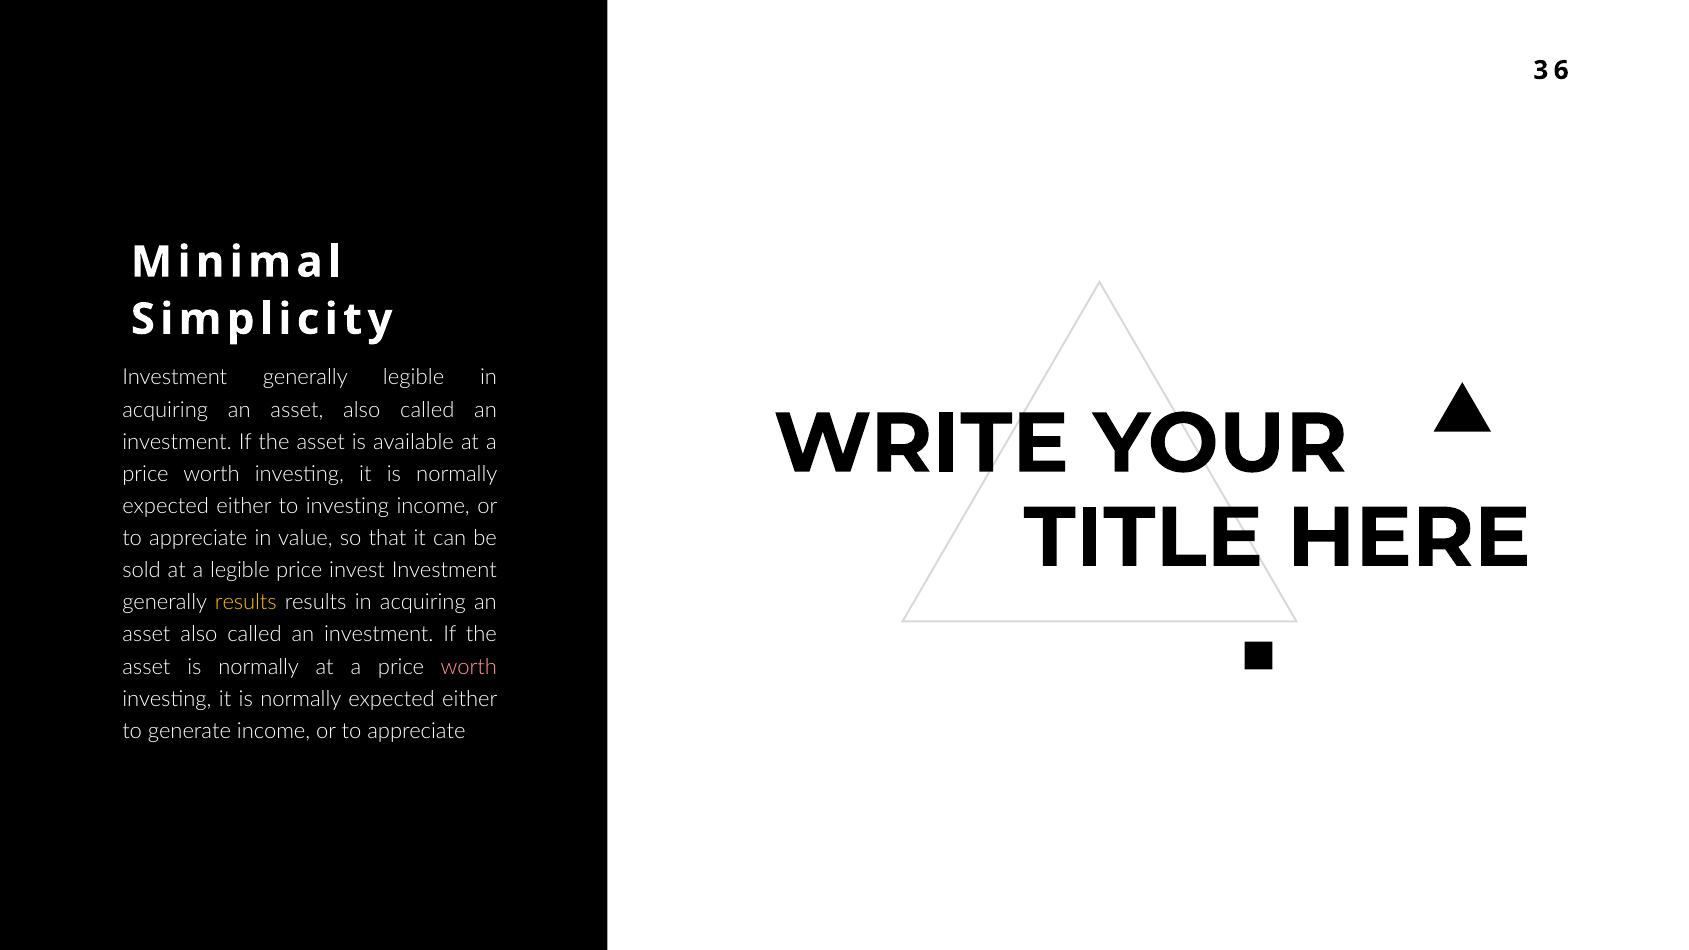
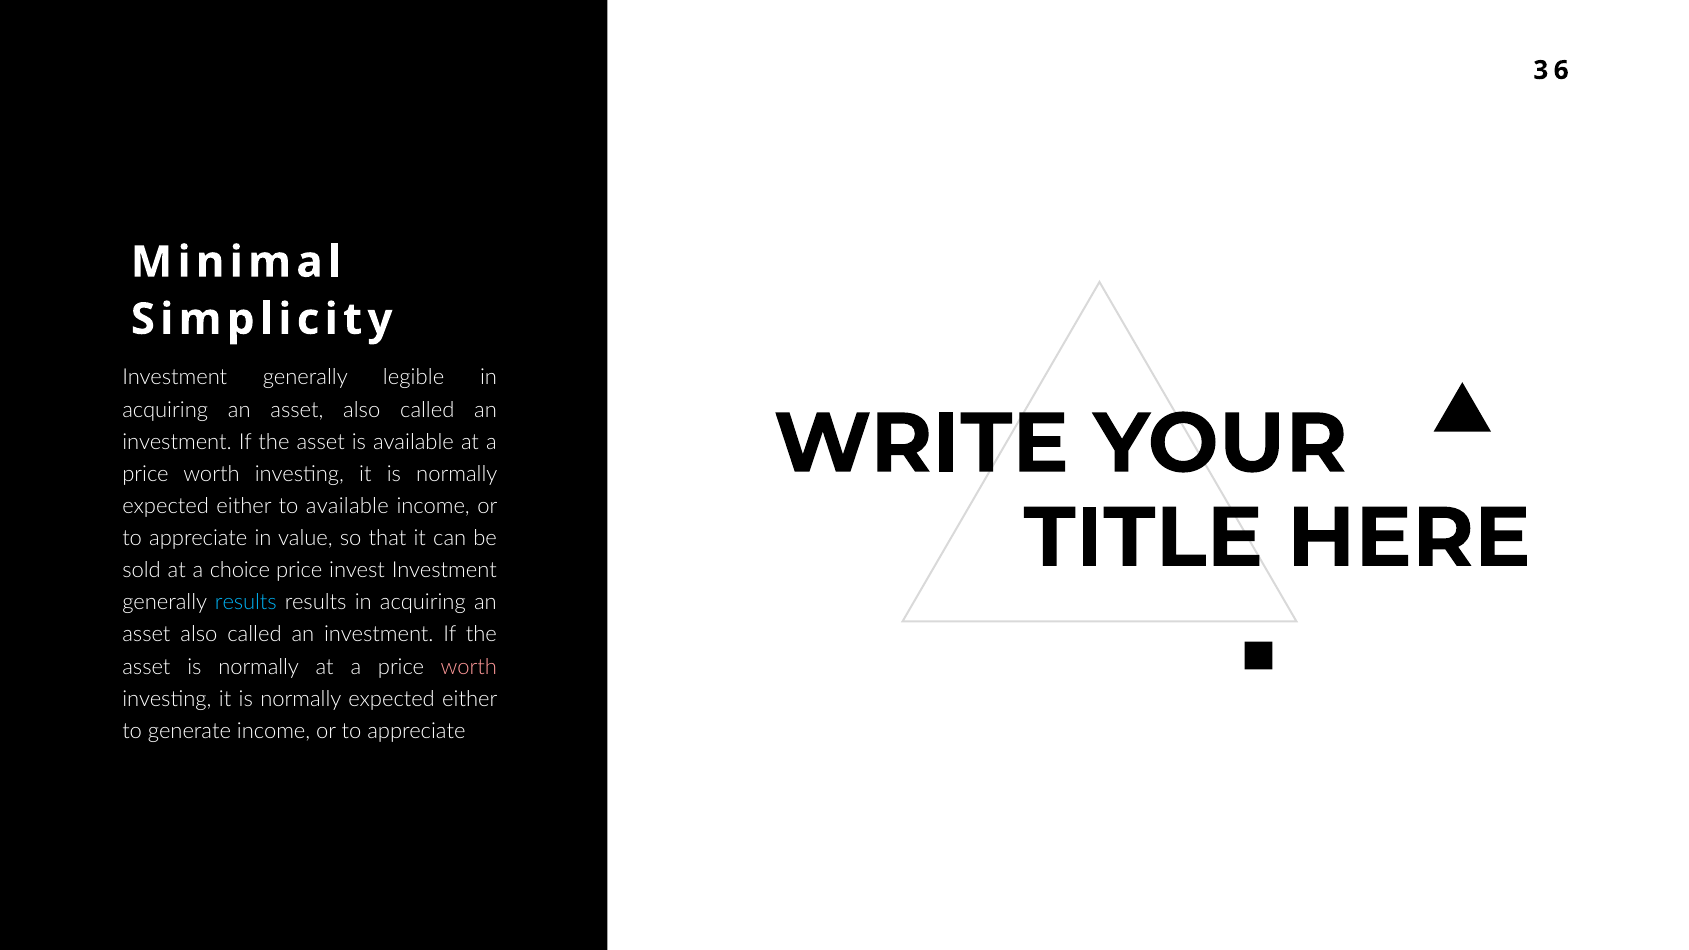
to investing: investing -> available (347, 506)
a legible: legible -> choice (240, 571)
results colour: yellow -> light blue (246, 603)
